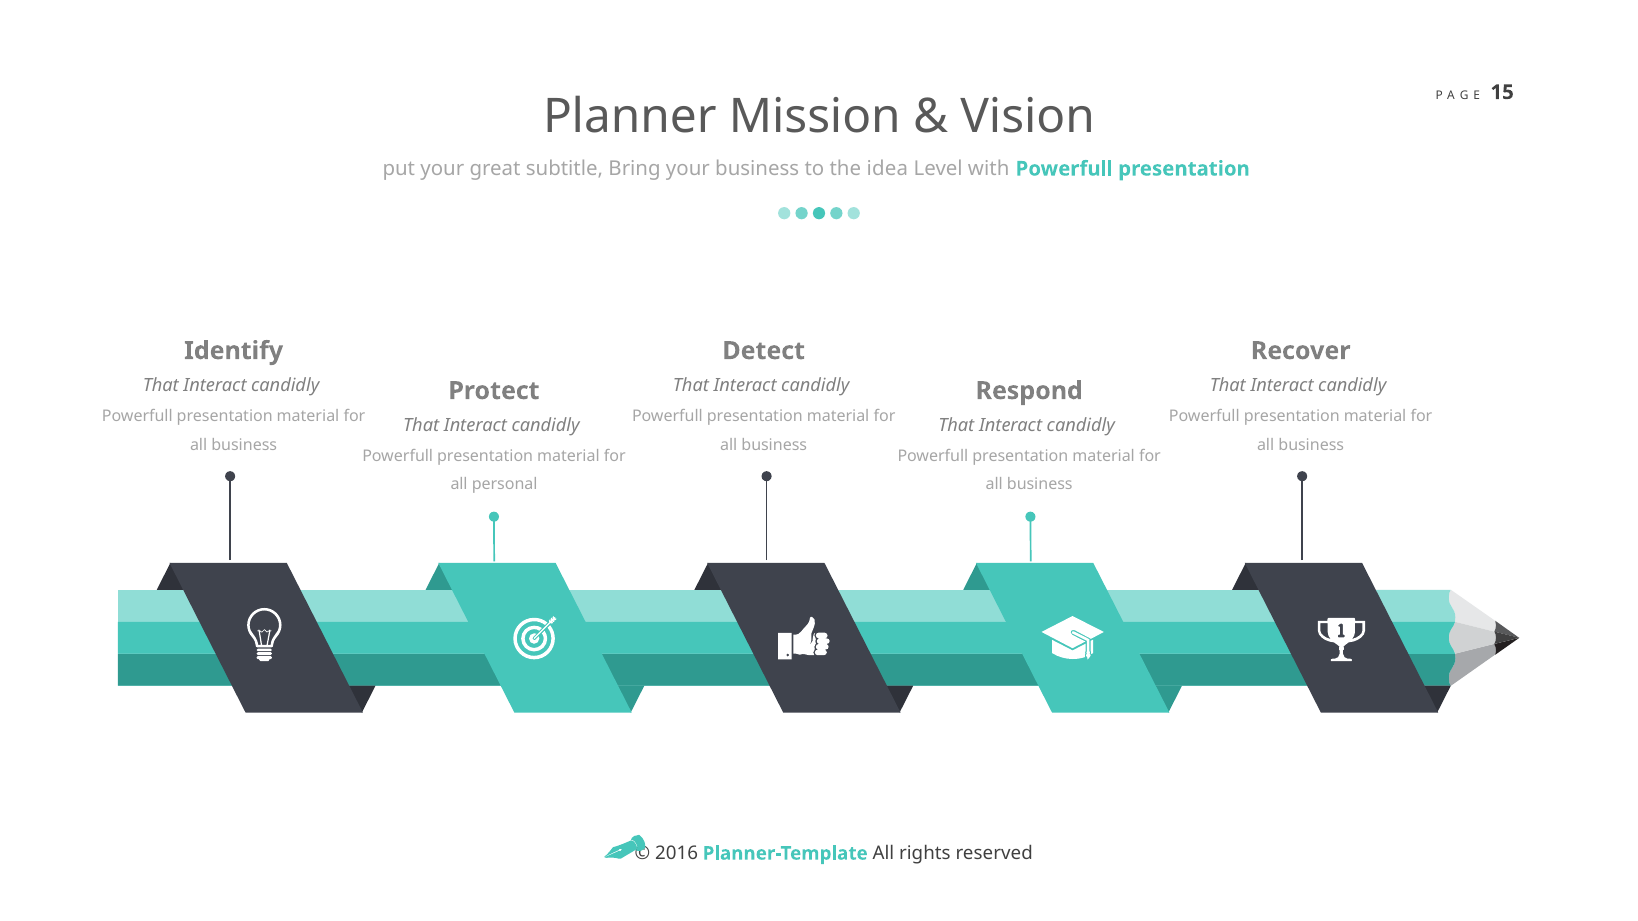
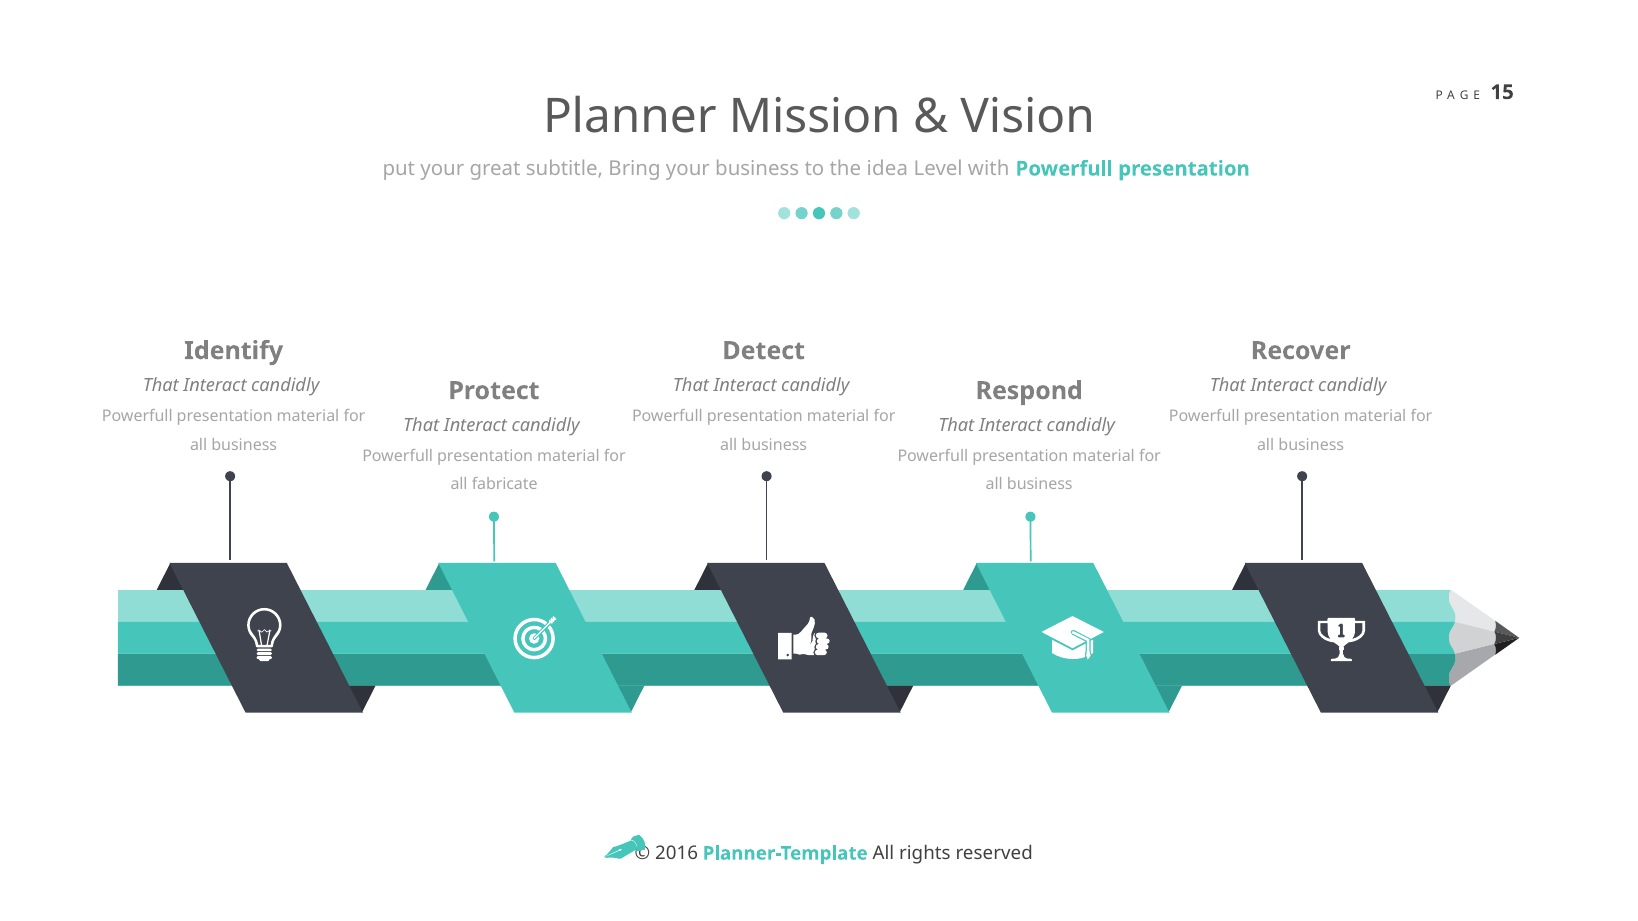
personal: personal -> fabricate (505, 485)
